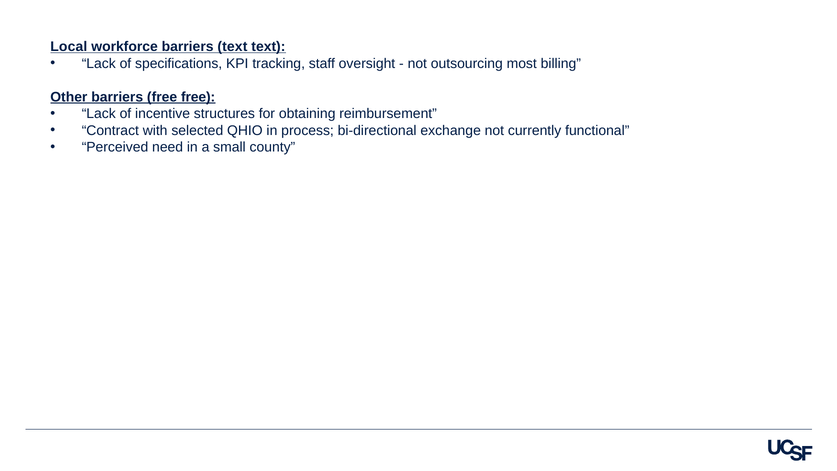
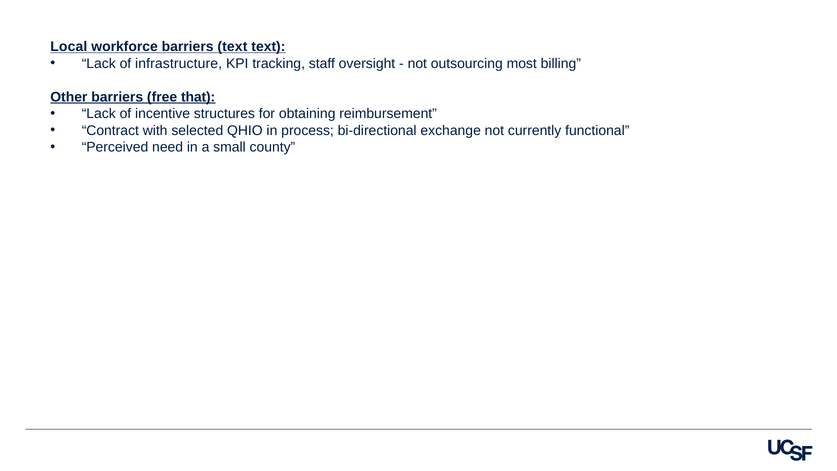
specifications: specifications -> infrastructure (179, 63)
free free: free -> that (198, 97)
